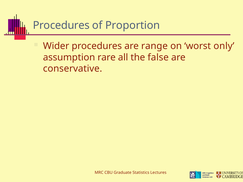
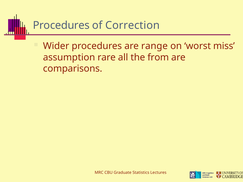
Proportion: Proportion -> Correction (133, 25)
only: only -> miss (224, 46)
false: false -> from (158, 57)
conservative: conservative -> comparisons (73, 69)
